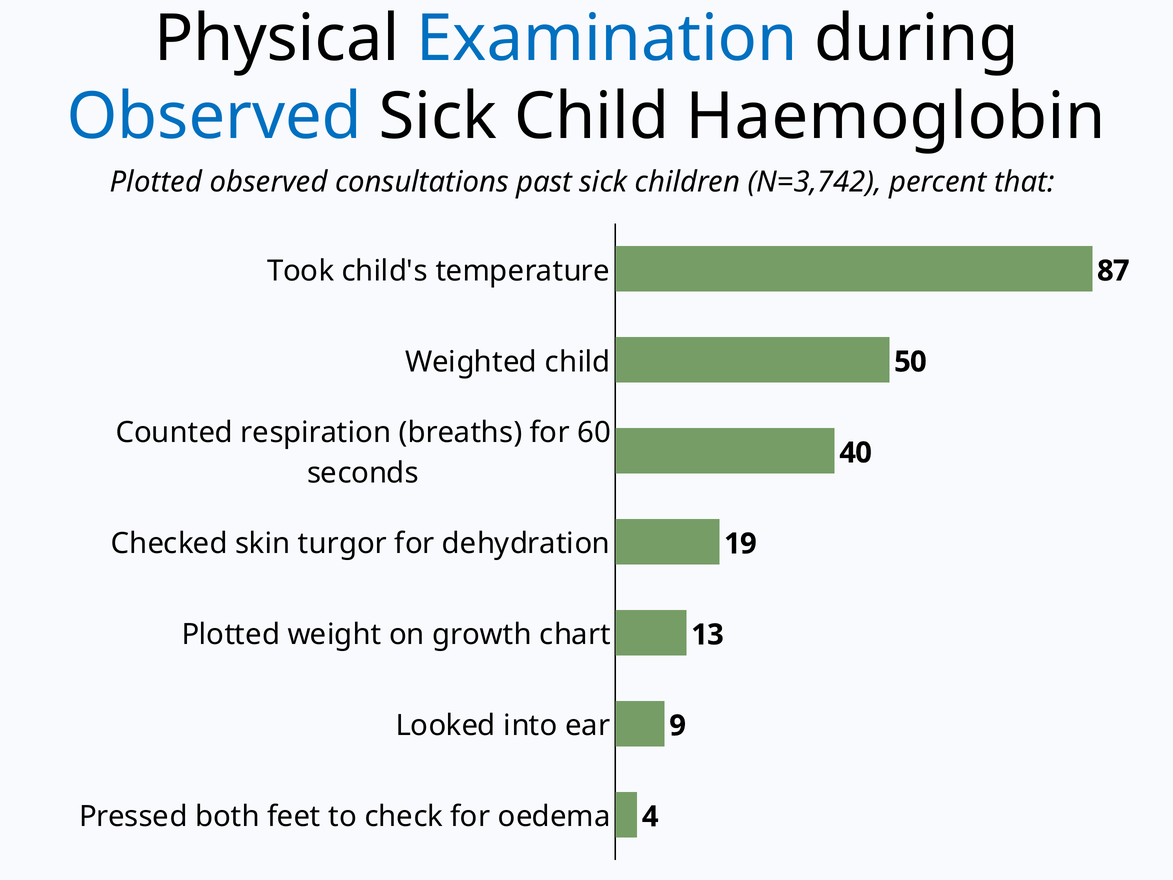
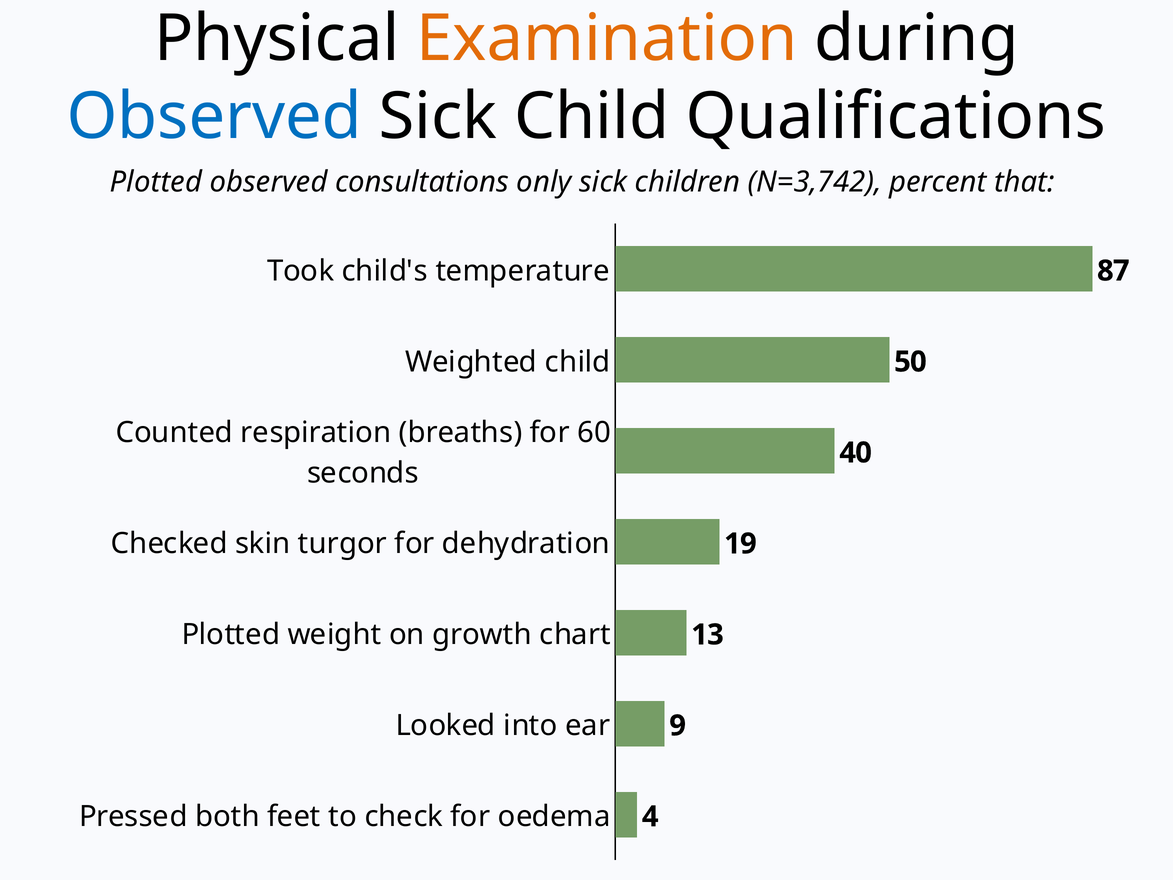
Examination colour: blue -> orange (607, 39)
Haemoglobin: Haemoglobin -> Qualifications (896, 117)
past: past -> only (544, 182)
